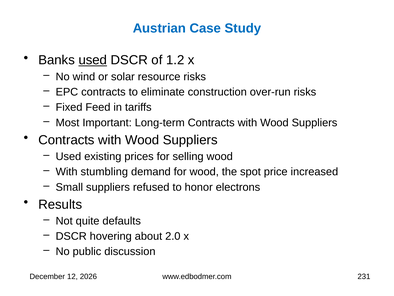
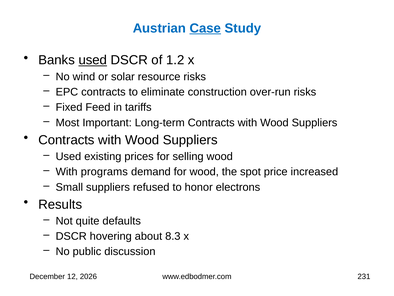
Case underline: none -> present (205, 28)
stumbling: stumbling -> programs (104, 172)
2.0: 2.0 -> 8.3 (173, 236)
